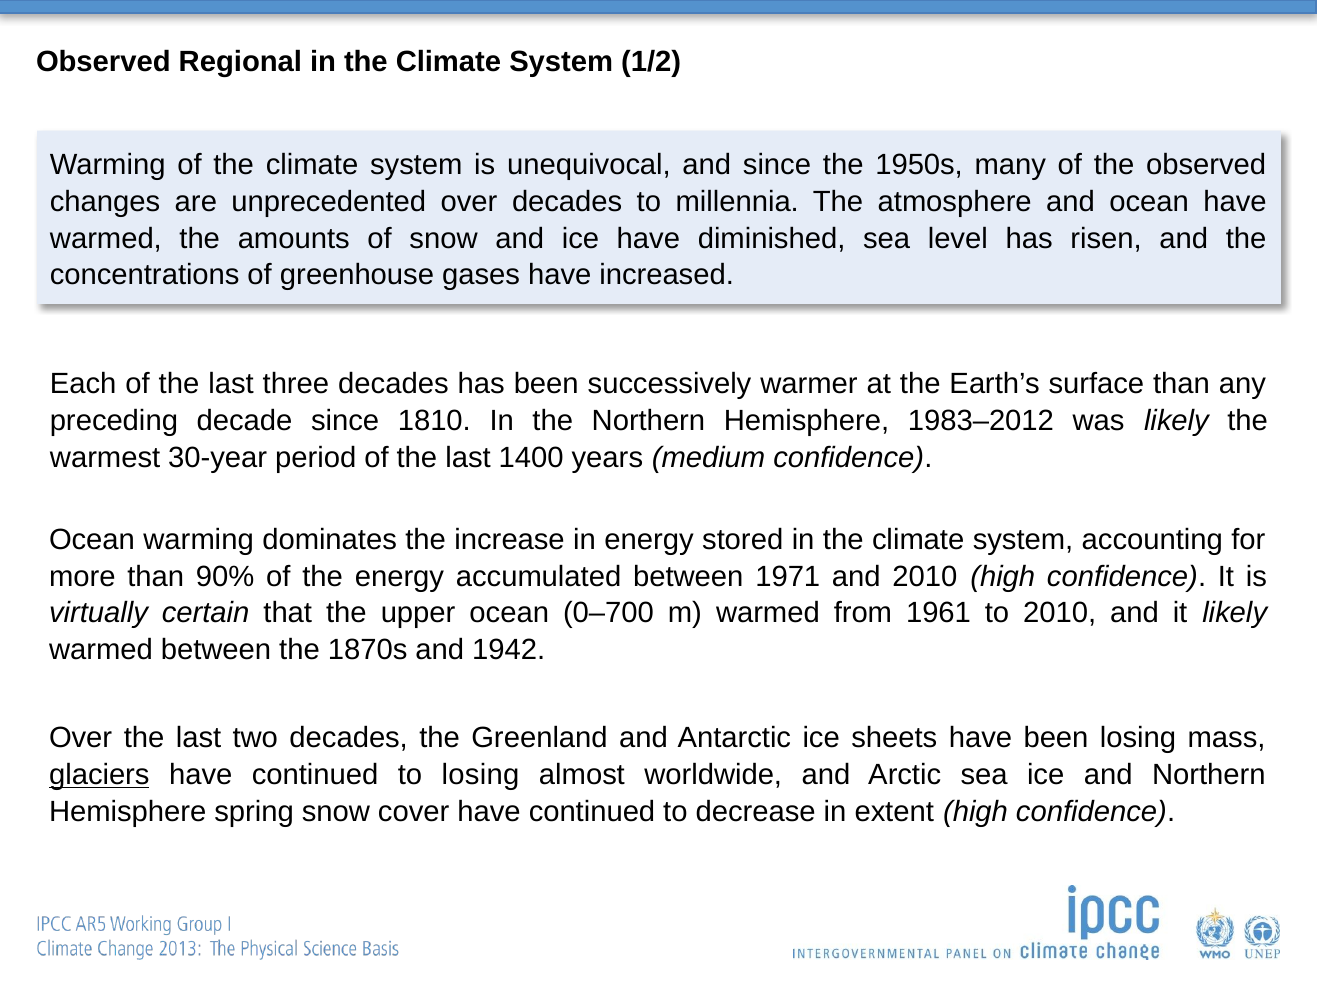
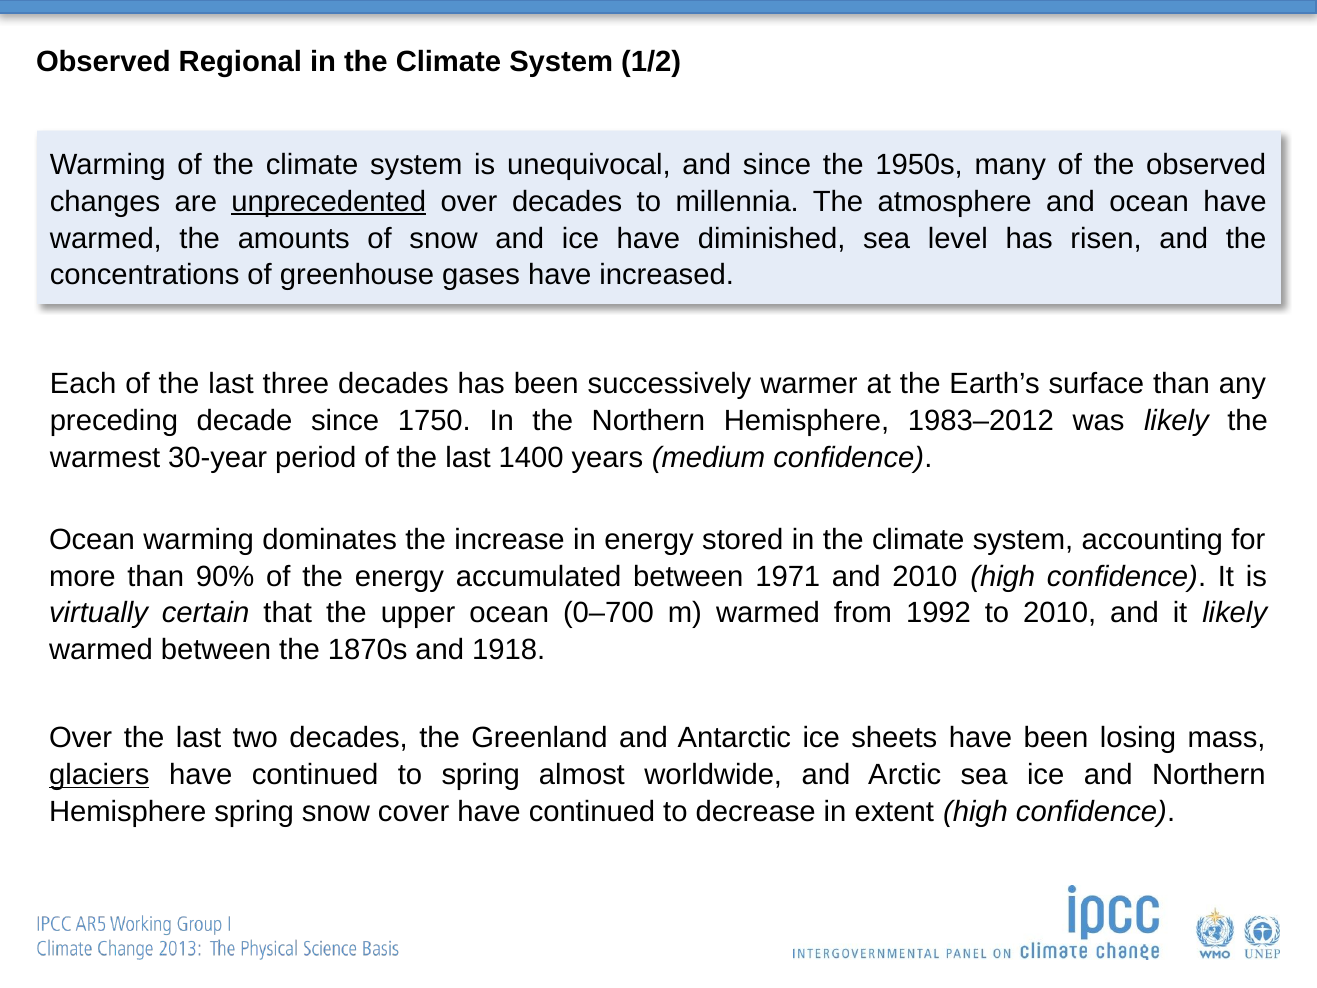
unprecedented underline: none -> present (329, 202)
1810: 1810 -> 1750 (434, 421)
1961: 1961 -> 1992 (939, 613)
1942: 1942 -> 1918 (509, 650)
to losing: losing -> spring (481, 775)
